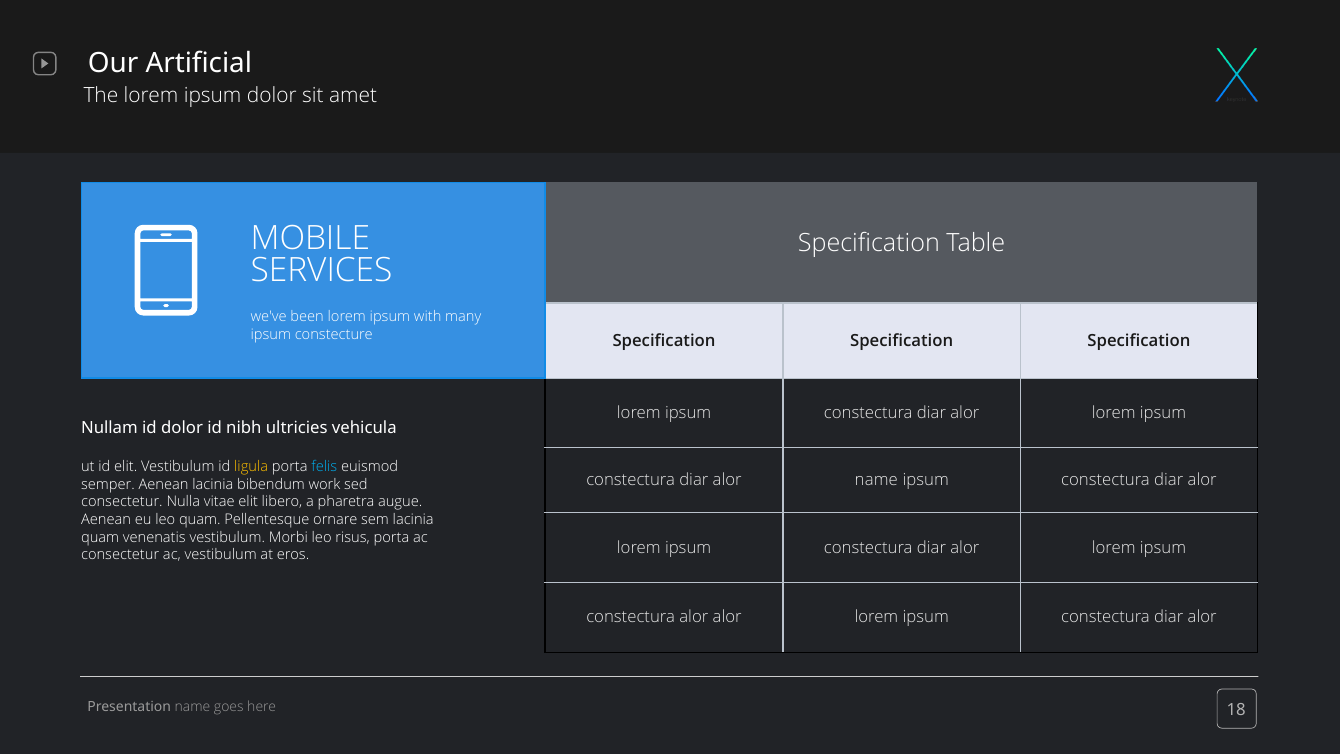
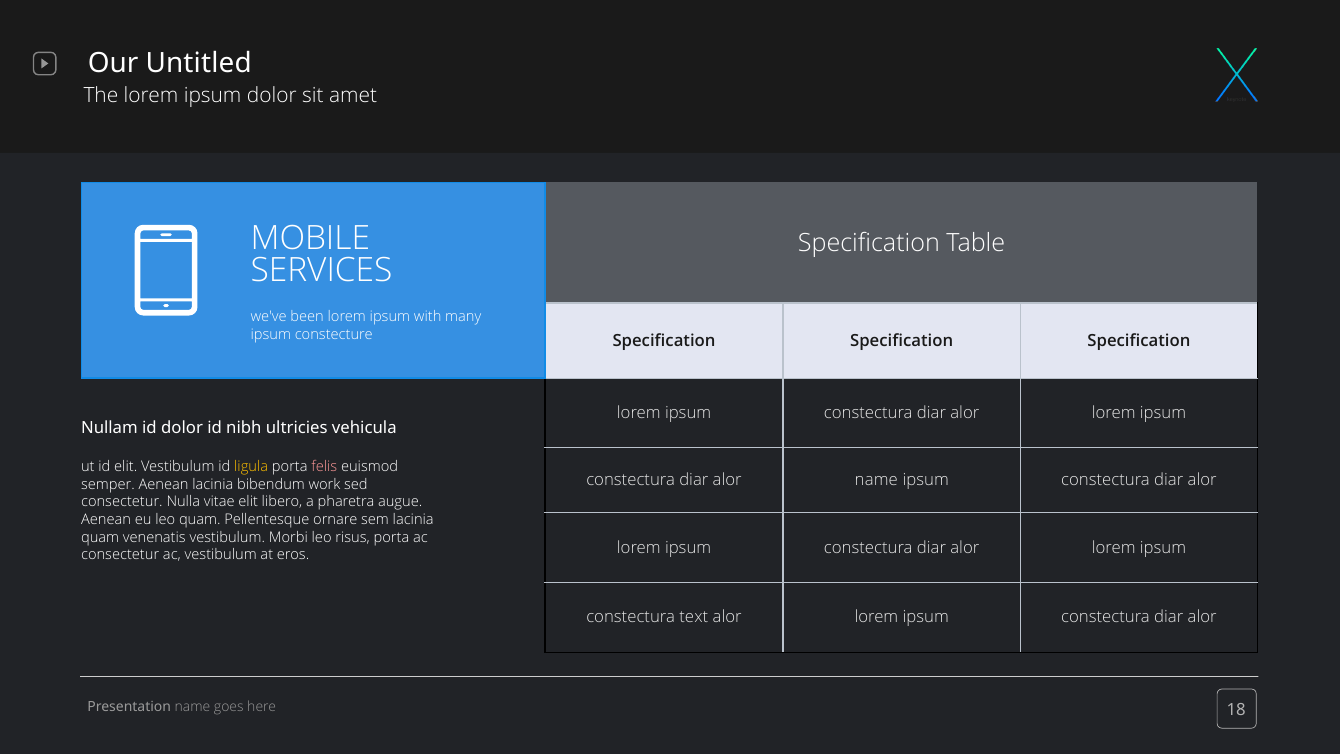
Artificial: Artificial -> Untitled (199, 64)
felis colour: light blue -> pink (324, 467)
constectura alor: alor -> text (694, 617)
